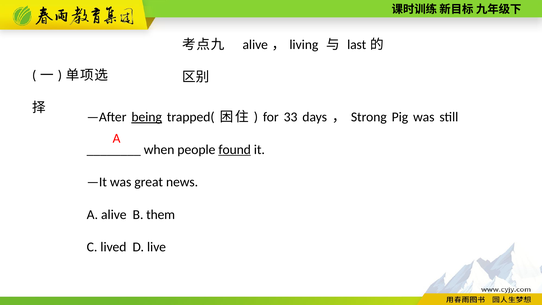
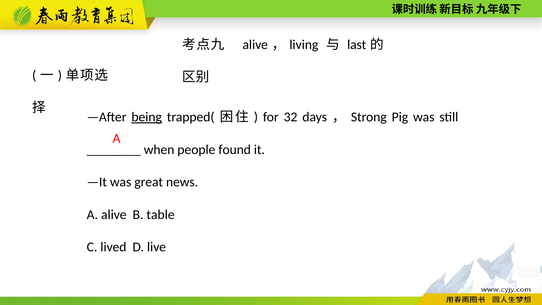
33: 33 -> 32 (291, 117)
found underline: present -> none (235, 149)
them: them -> table (161, 215)
